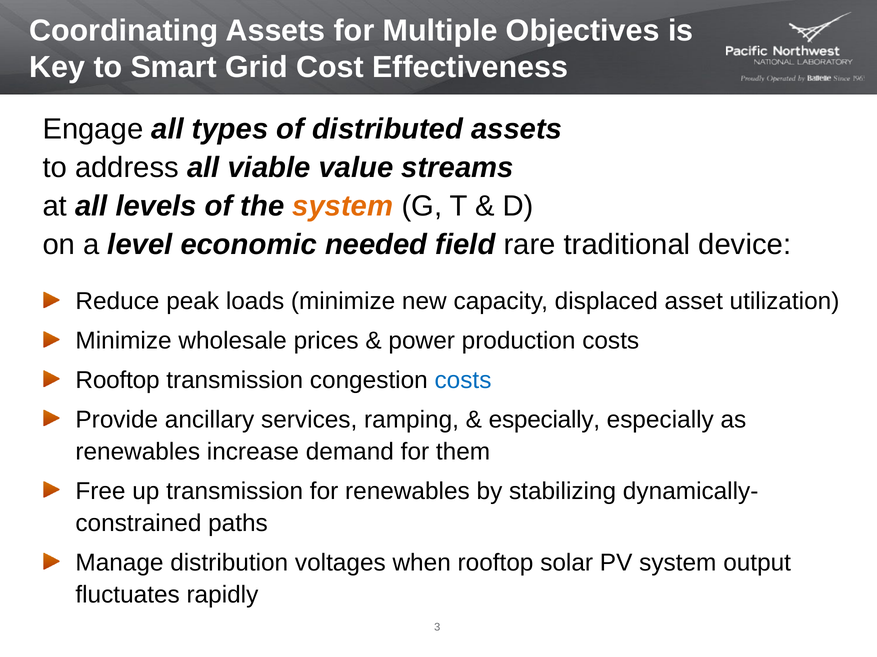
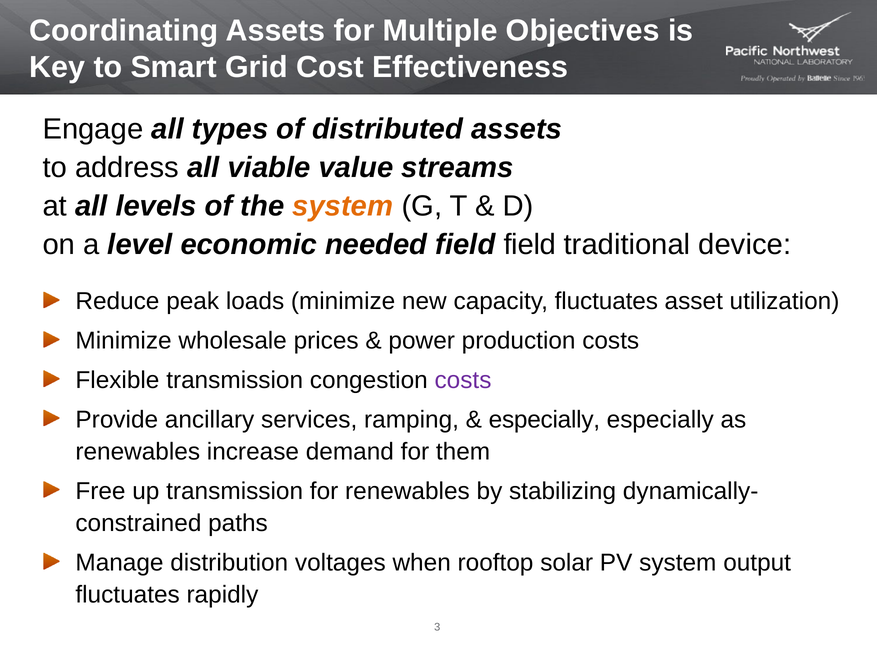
field rare: rare -> field (530, 245)
capacity displaced: displaced -> fluctuates (606, 302)
Rooftop: Rooftop -> Flexible (117, 381)
costs colour: blue -> purple (463, 381)
